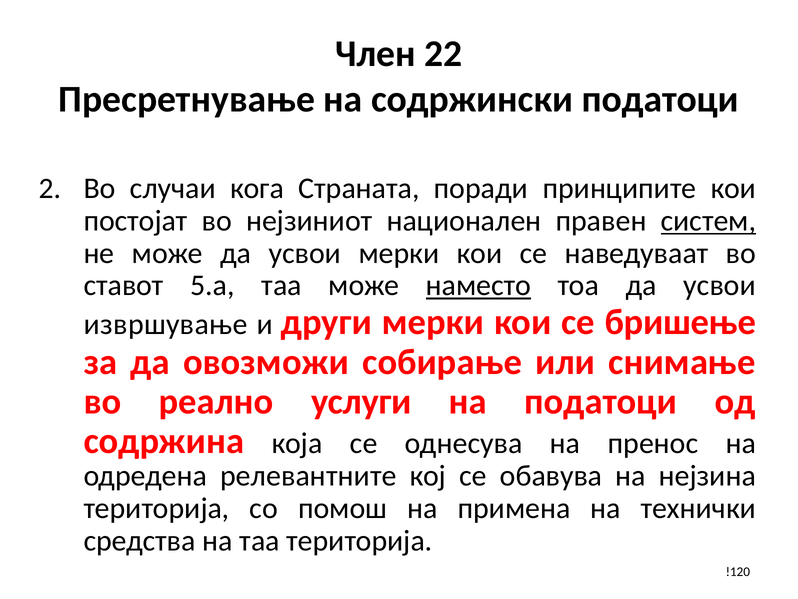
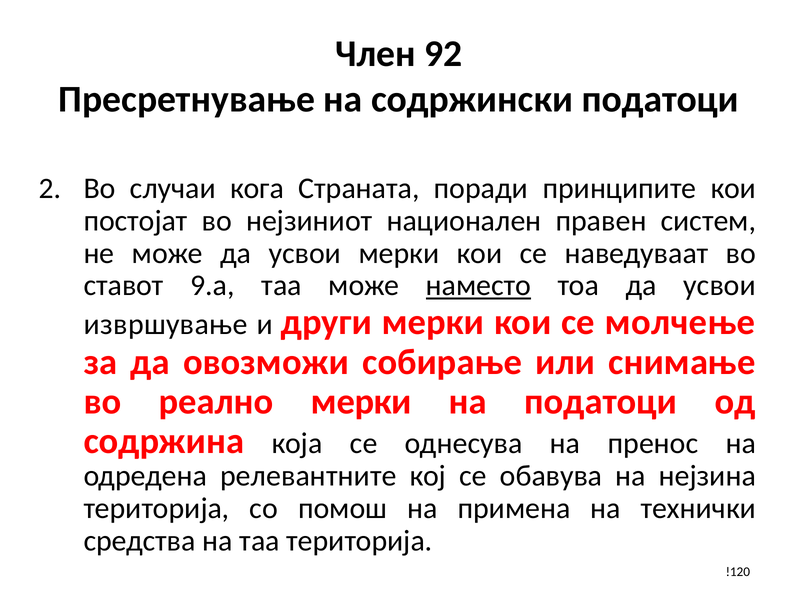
22: 22 -> 92 (443, 54)
систем underline: present -> none (708, 221)
5.a: 5.a -> 9.a (212, 285)
бришење: бришење -> молчење (680, 322)
реално услуги: услуги -> мерки (361, 401)
